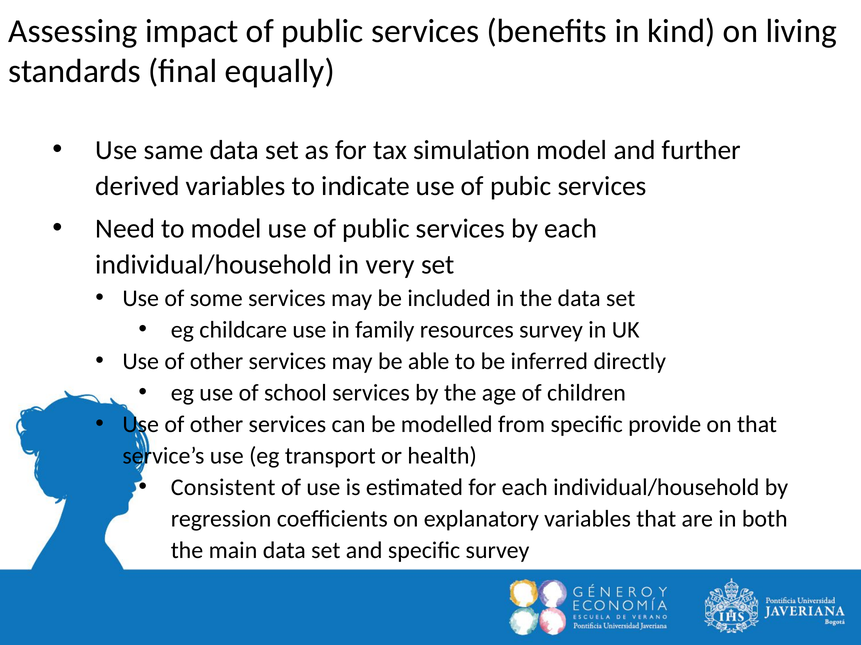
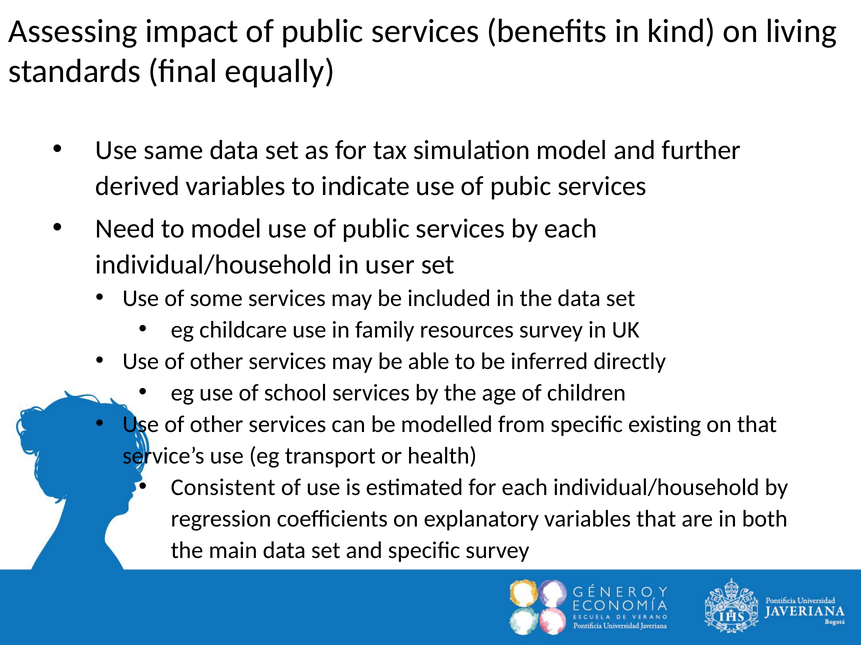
very: very -> user (390, 265)
provide: provide -> existing (665, 425)
